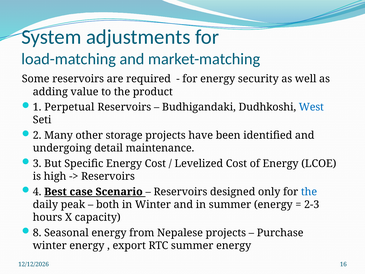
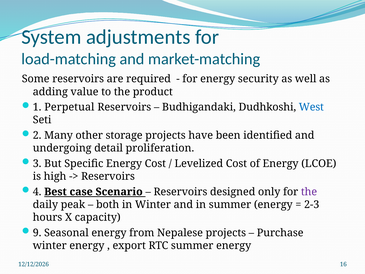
maintenance: maintenance -> proliferation (160, 148)
the colour: blue -> purple (309, 192)
8: 8 -> 9 (37, 233)
